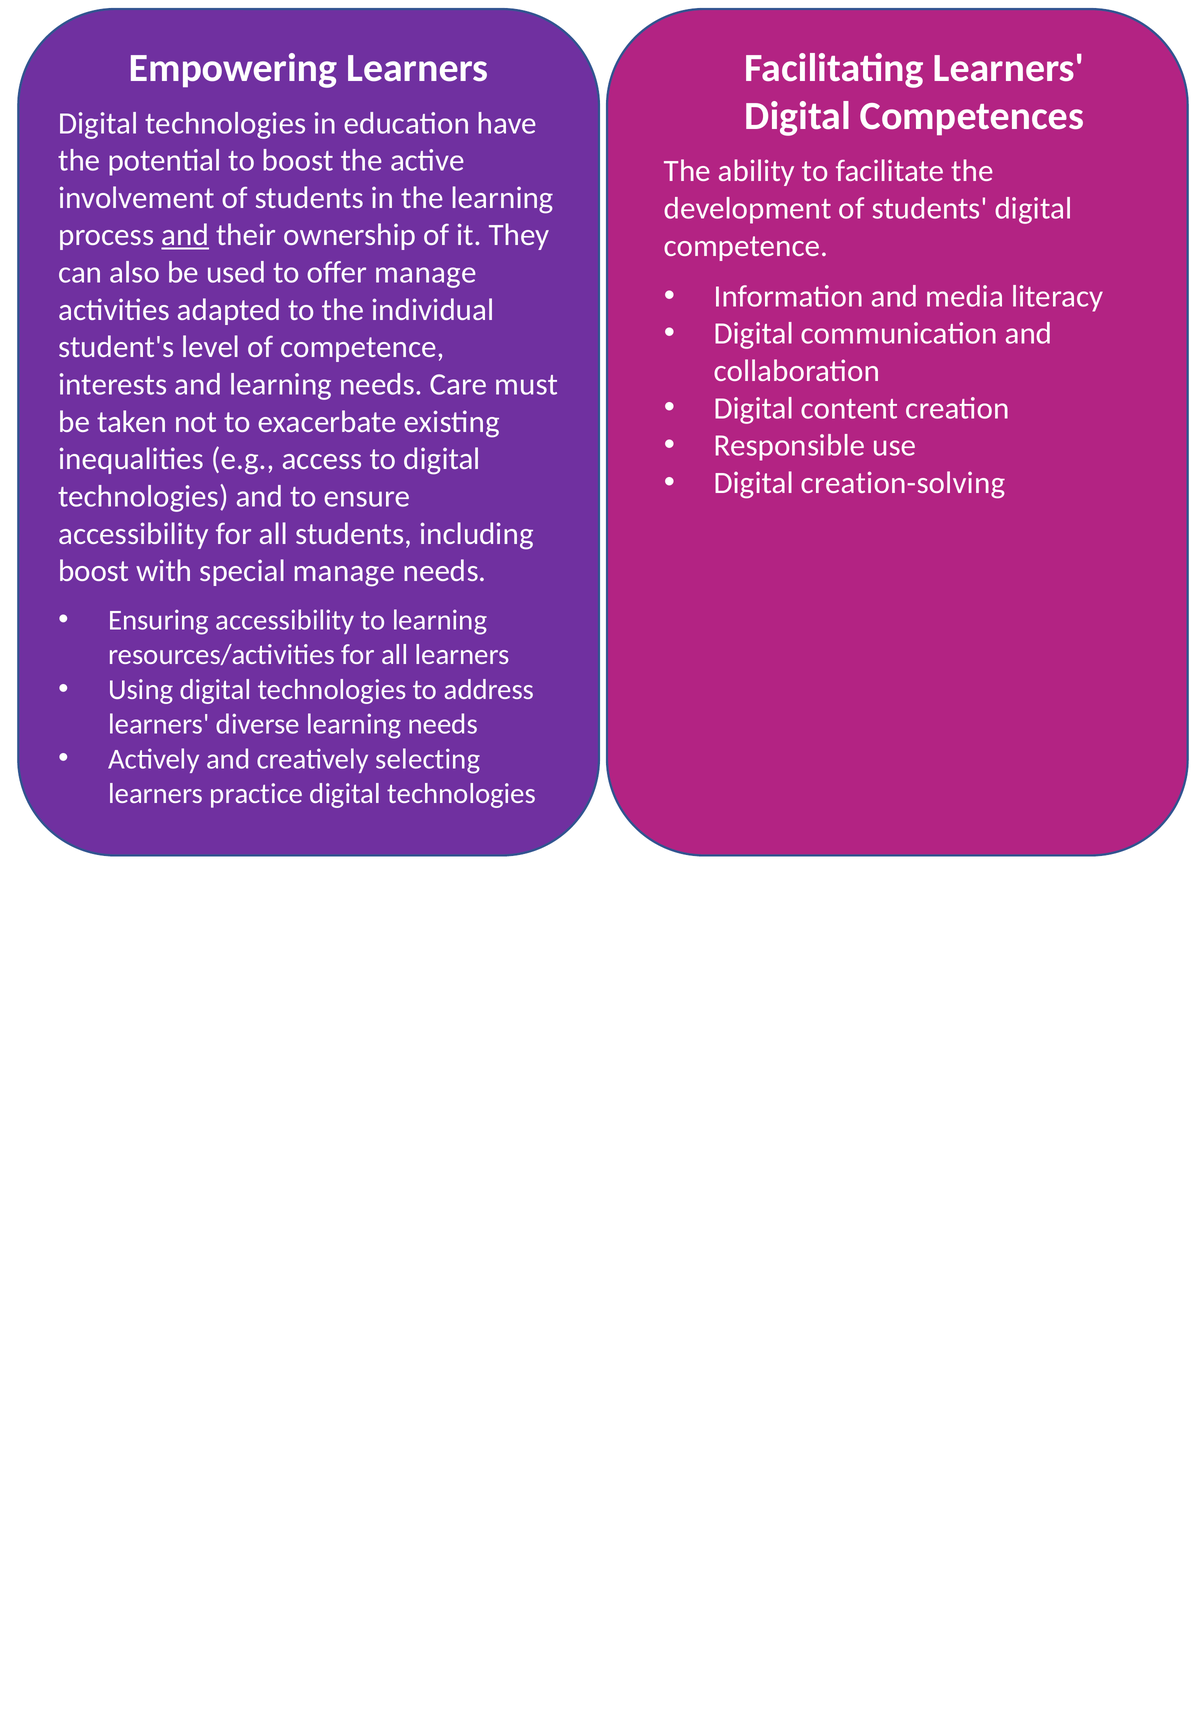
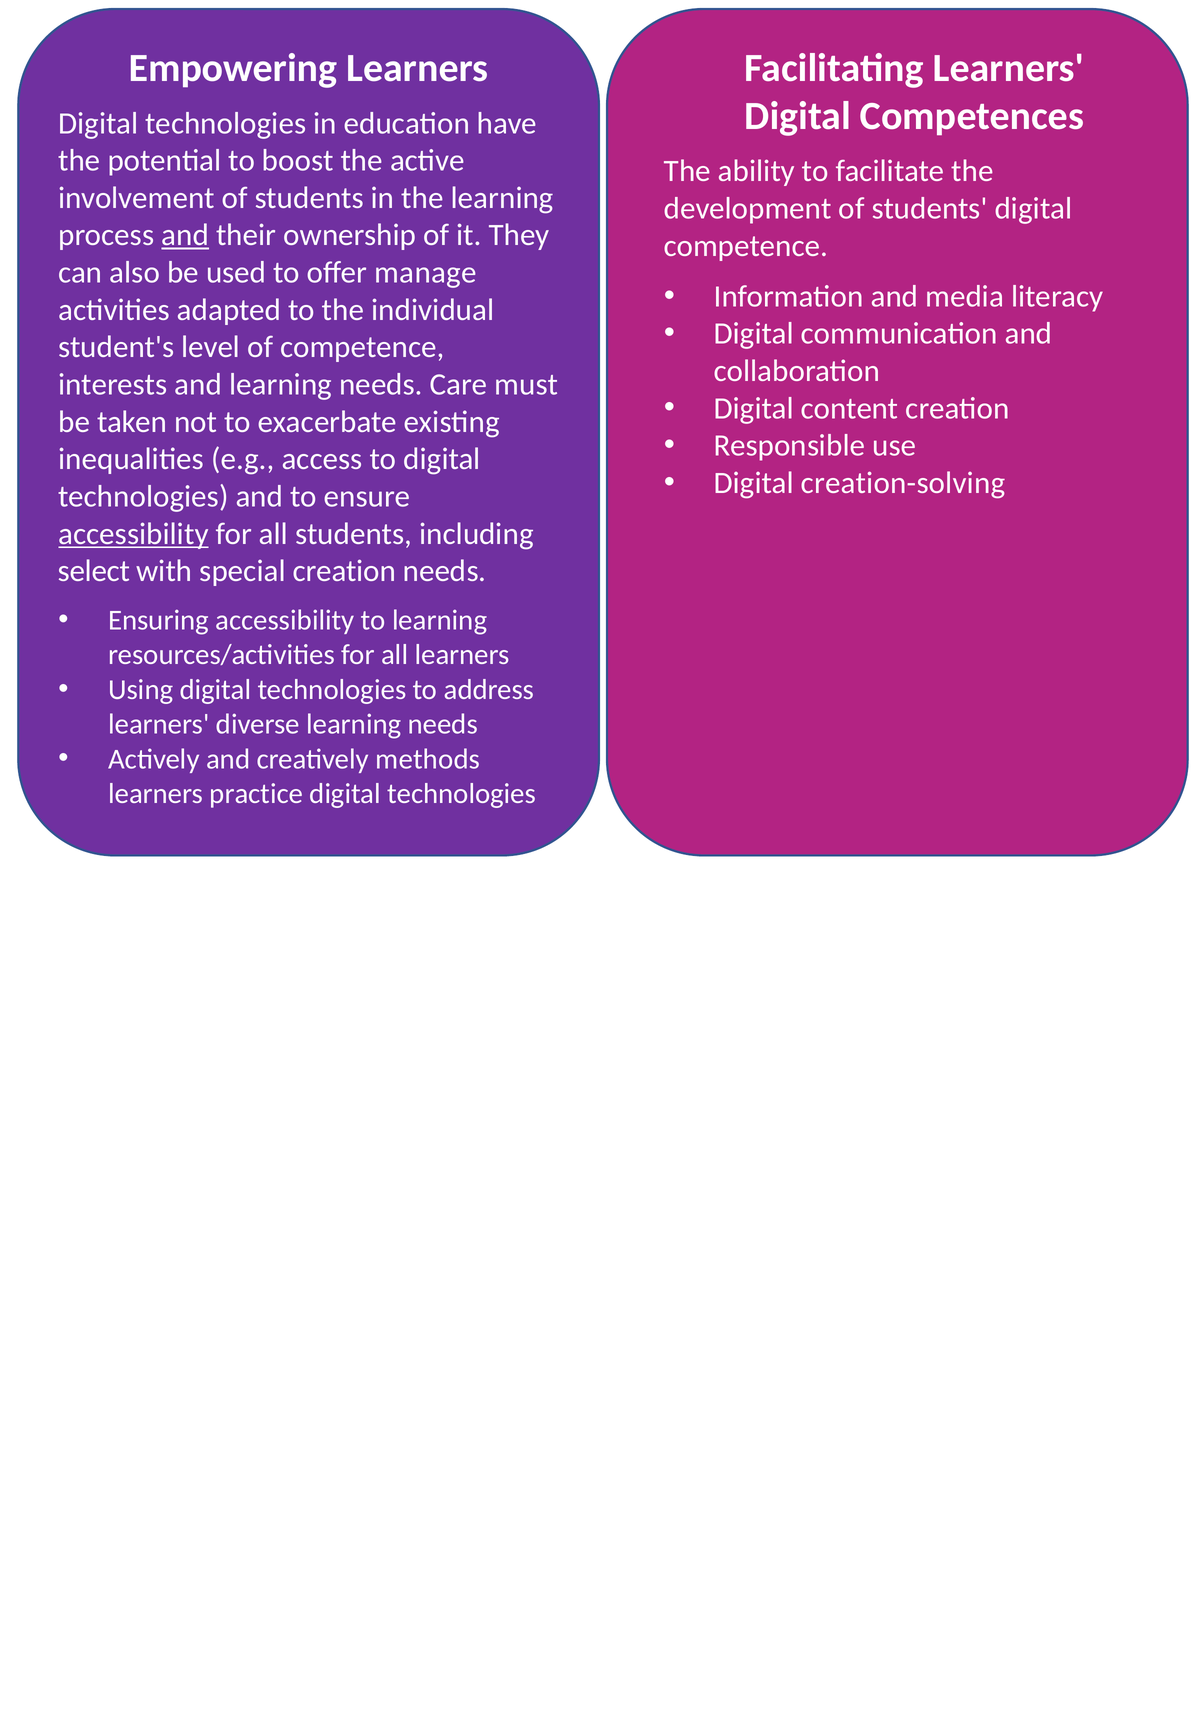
accessibility underline: none -> present (133, 534)
boost: boost -> select (94, 571)
special manage: manage -> creation (344, 571)
selecting: selecting -> methods (428, 759)
